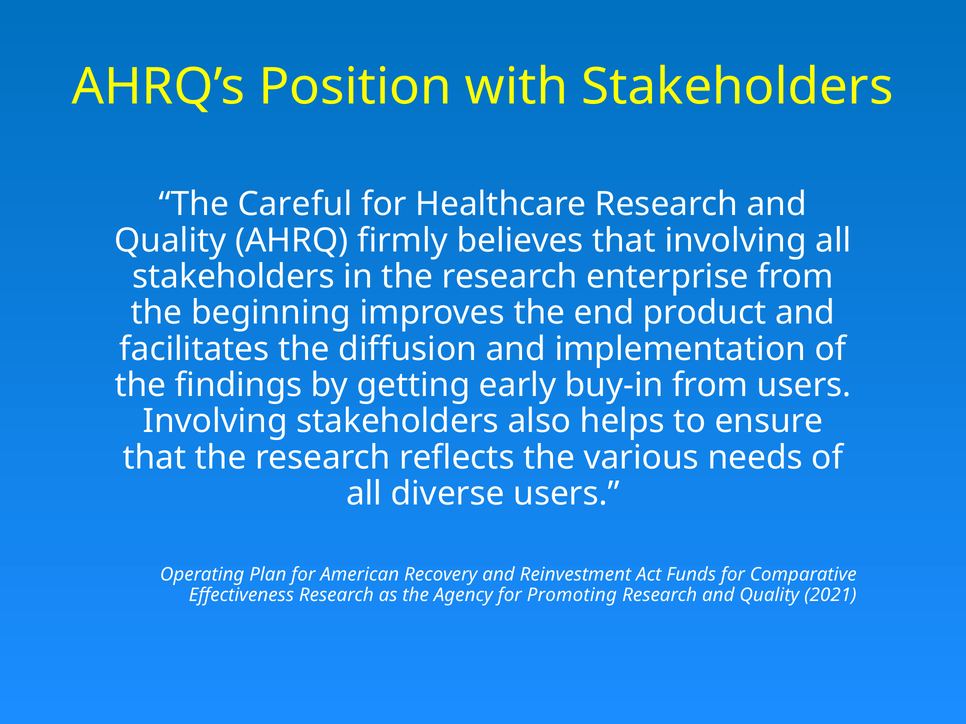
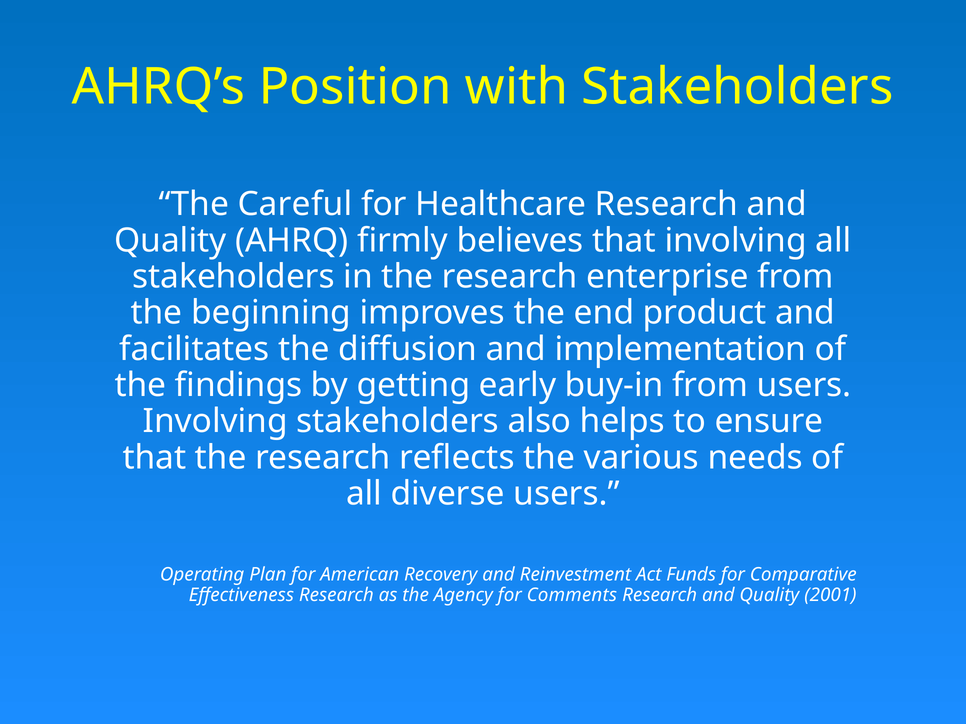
Promoting: Promoting -> Comments (572, 595)
2021: 2021 -> 2001 (830, 595)
